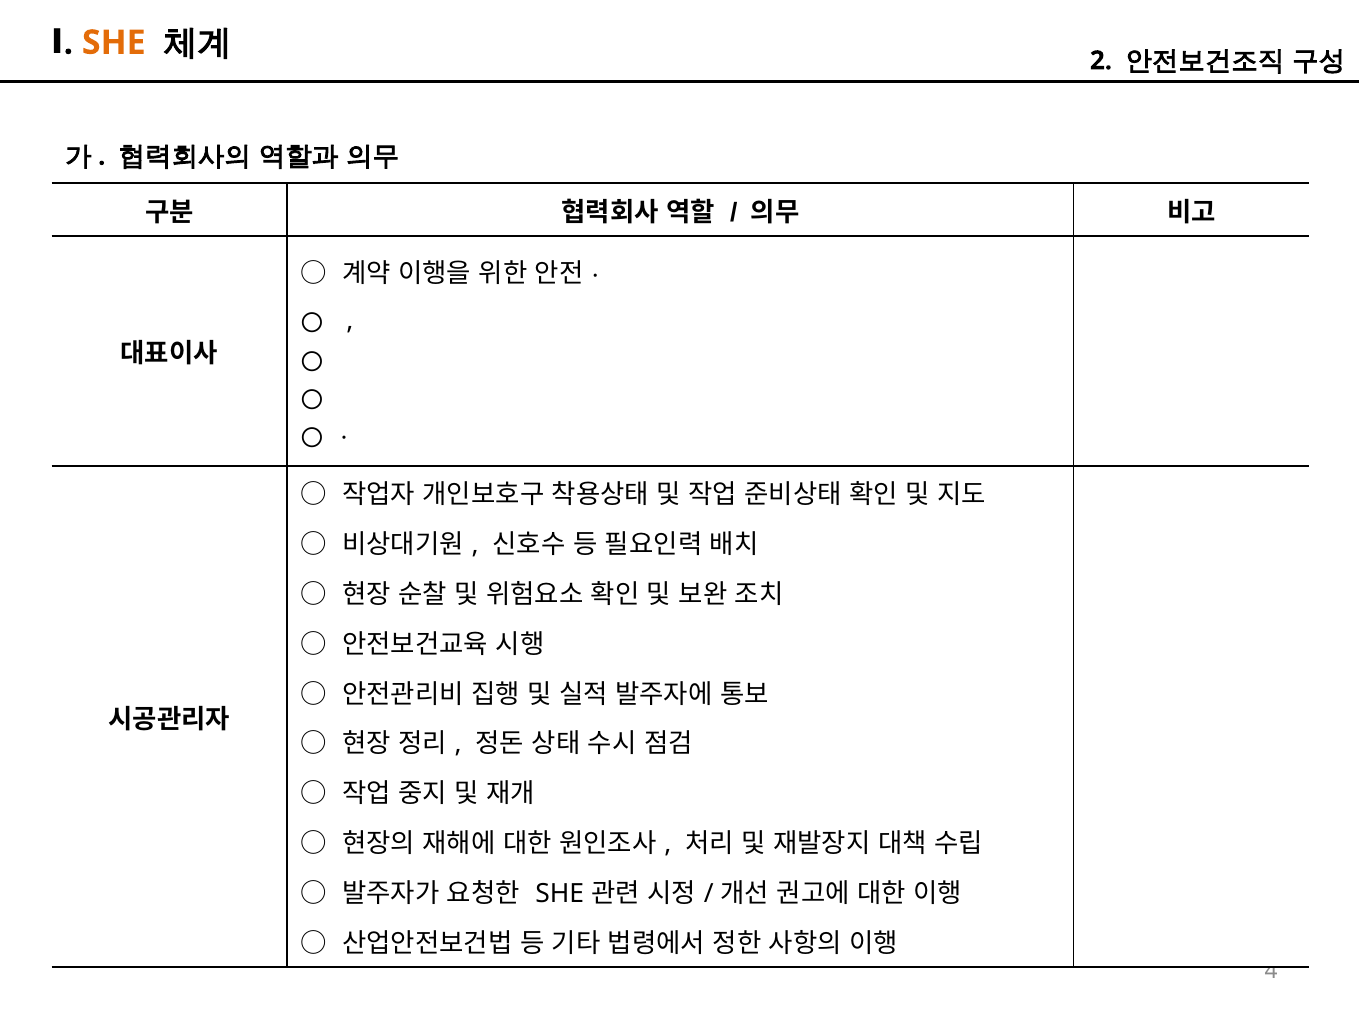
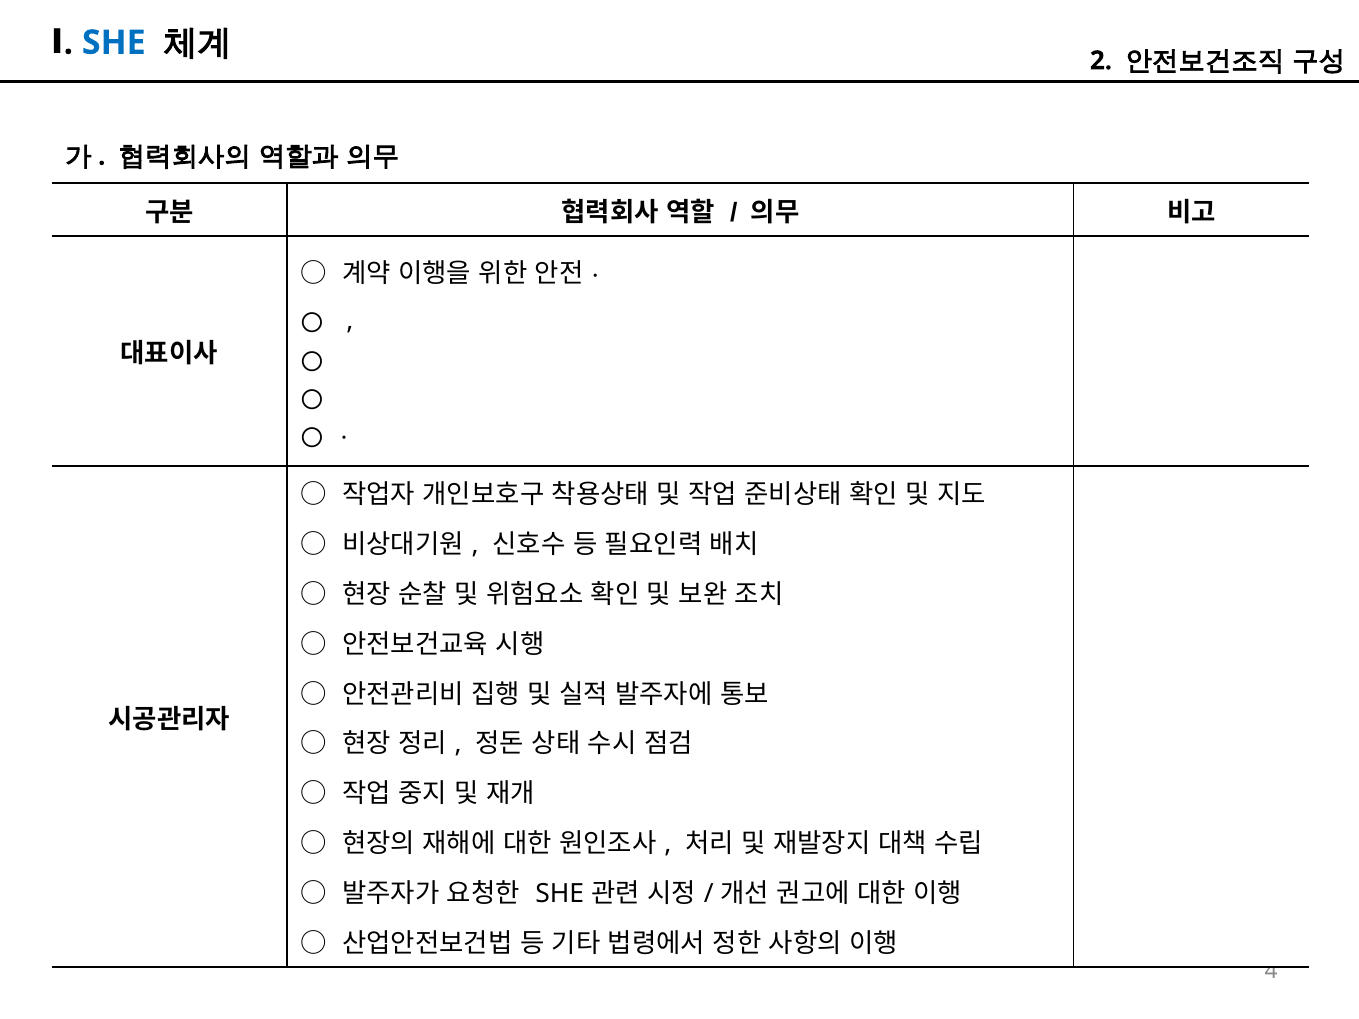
SHE colour: orange -> blue (114, 43)
